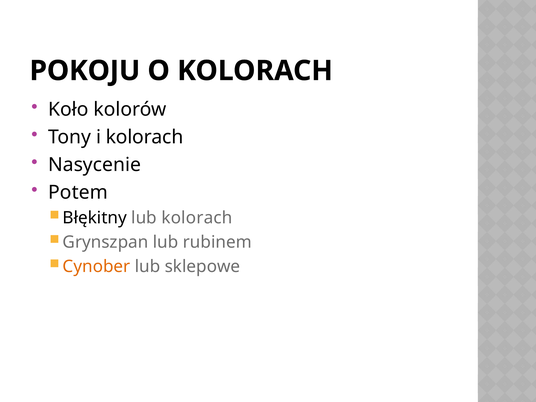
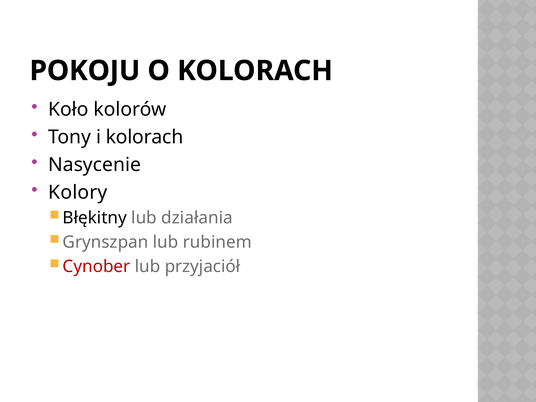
Potem: Potem -> Kolory (78, 192)
lub kolorach: kolorach -> działania (197, 218)
Cynober colour: orange -> red (96, 266)
sklepowe: sklepowe -> przyjaciół (202, 266)
